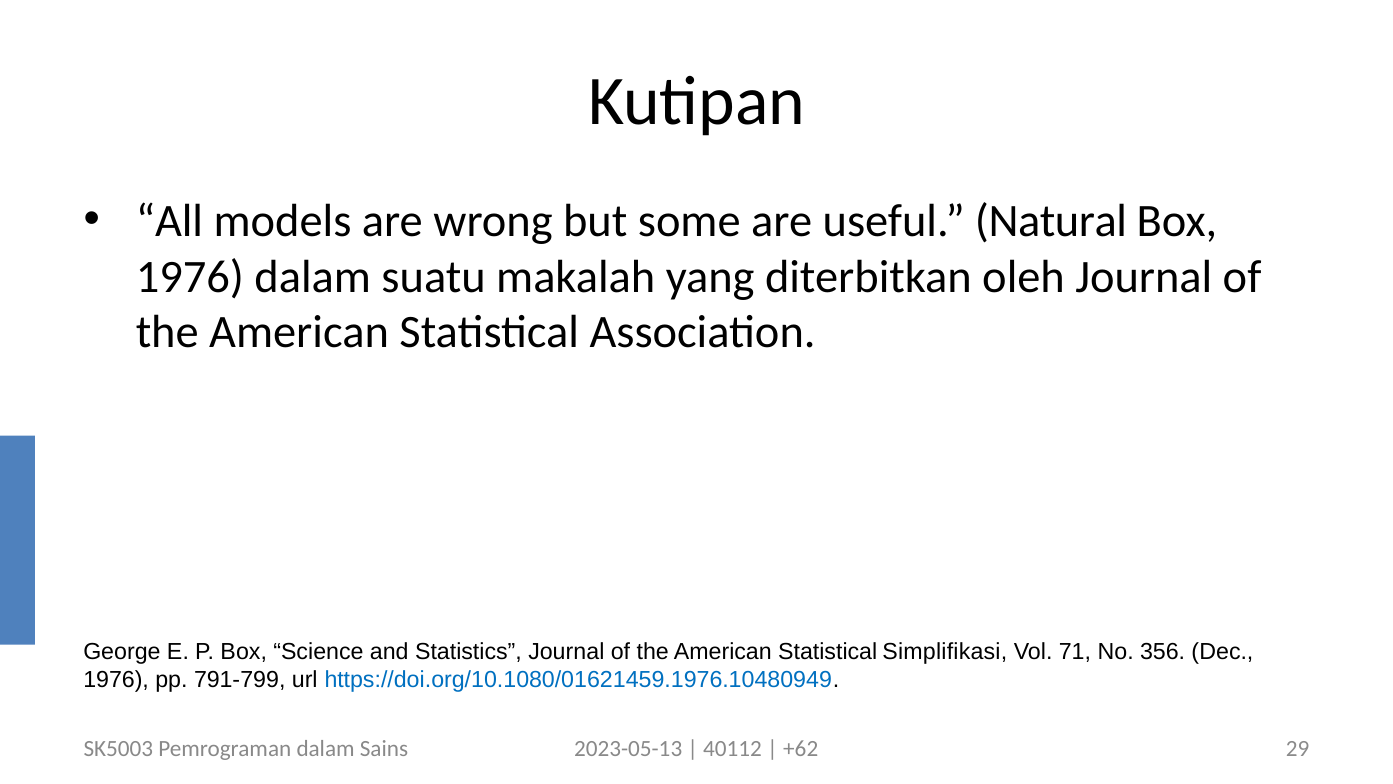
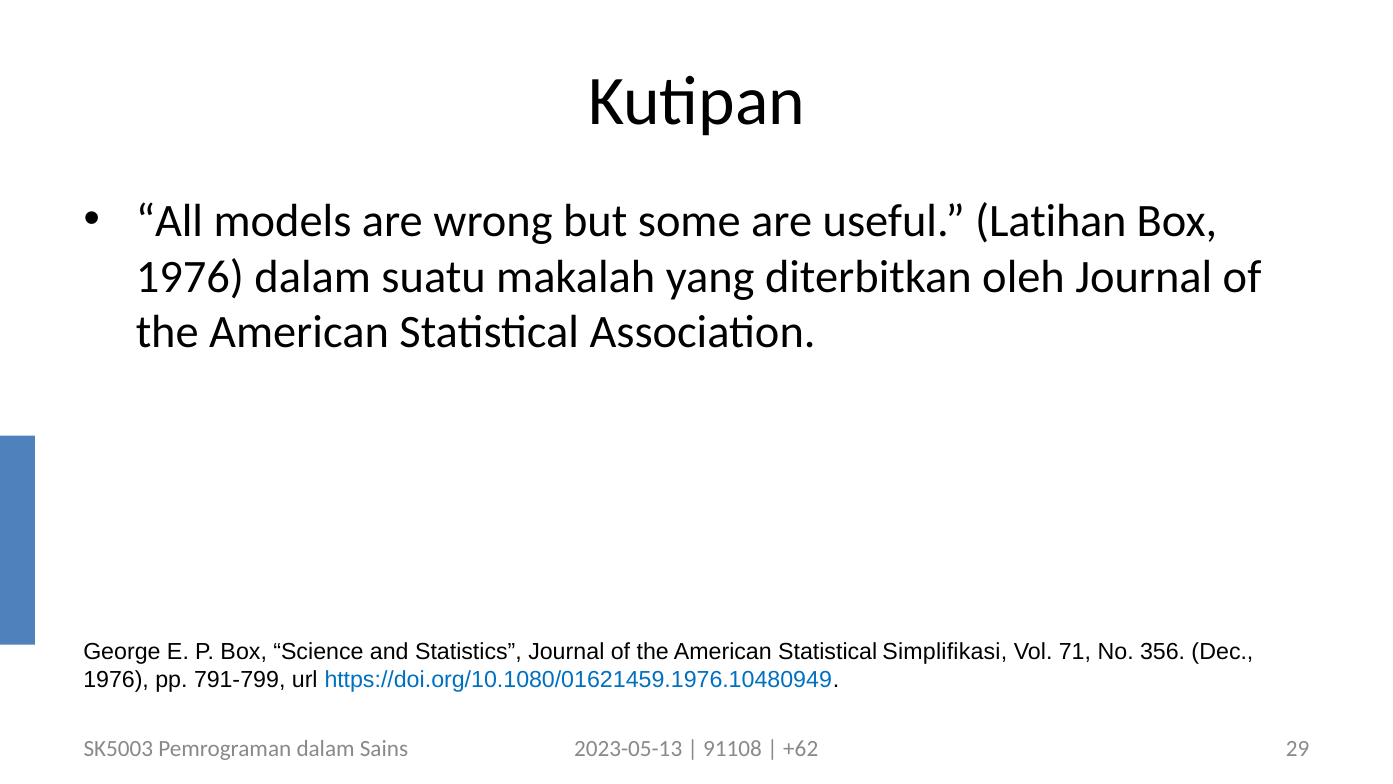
Natural: Natural -> Latihan (1051, 221)
40112: 40112 -> 91108 (733, 749)
